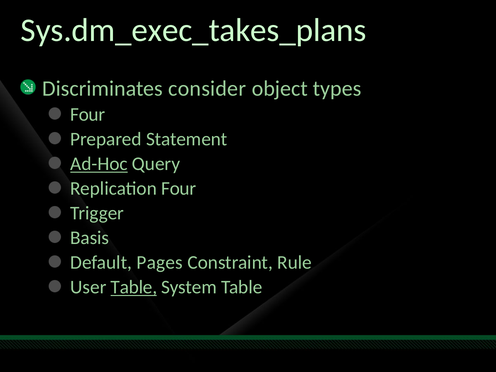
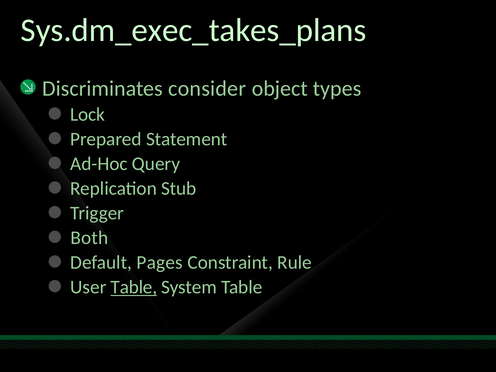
Four: Four -> Lock (88, 115)
Ad-Hoc underline: present -> none (99, 164)
Replication Four: Four -> Stub (179, 189)
Basis: Basis -> Both (89, 238)
